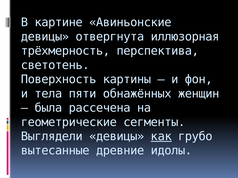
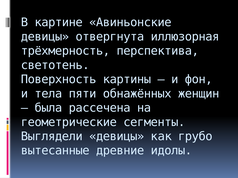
как underline: present -> none (161, 137)
